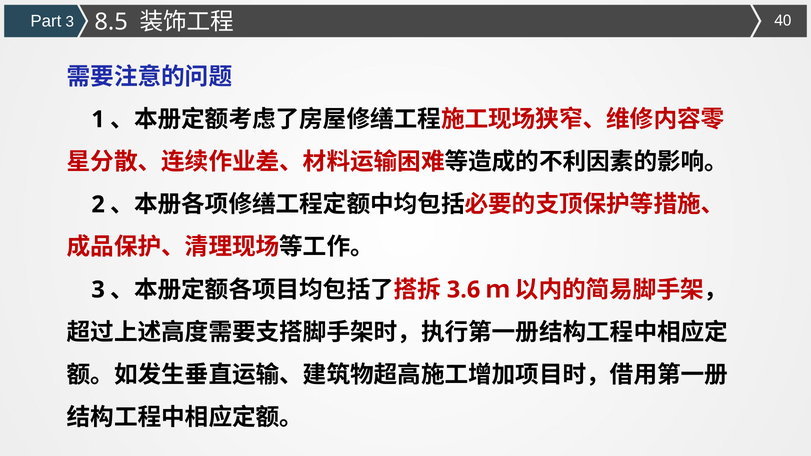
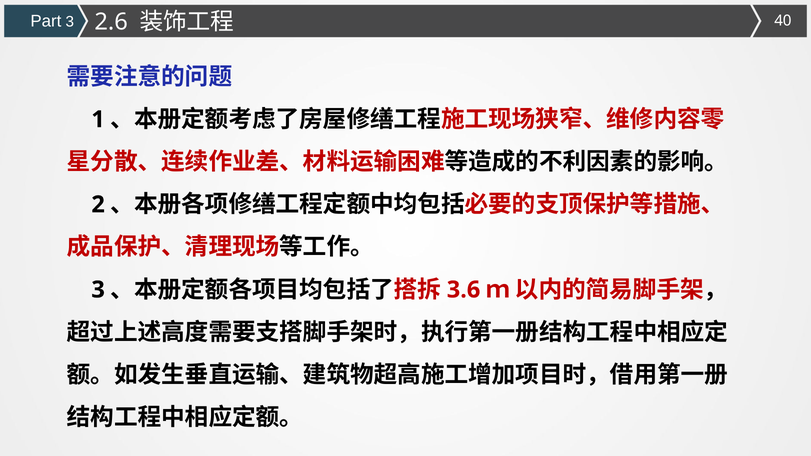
8.5: 8.5 -> 2.6 (111, 22)
